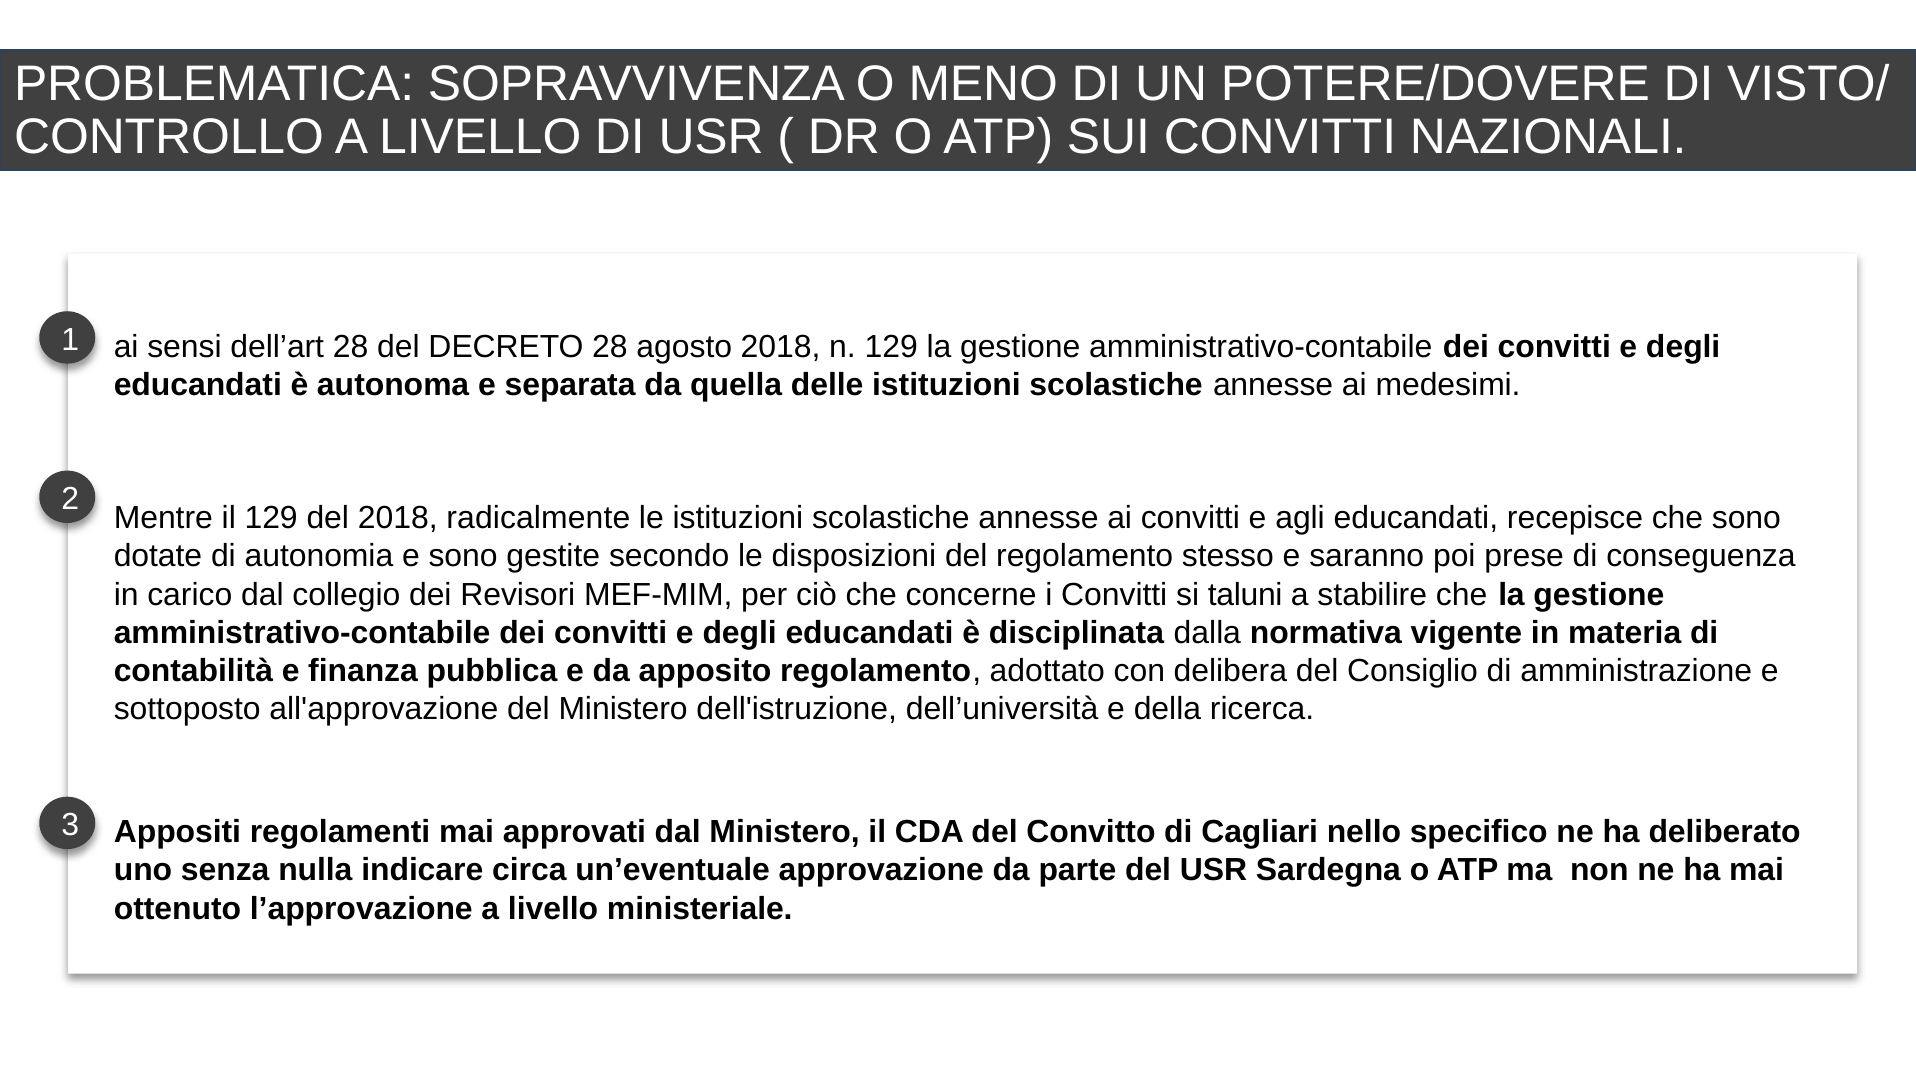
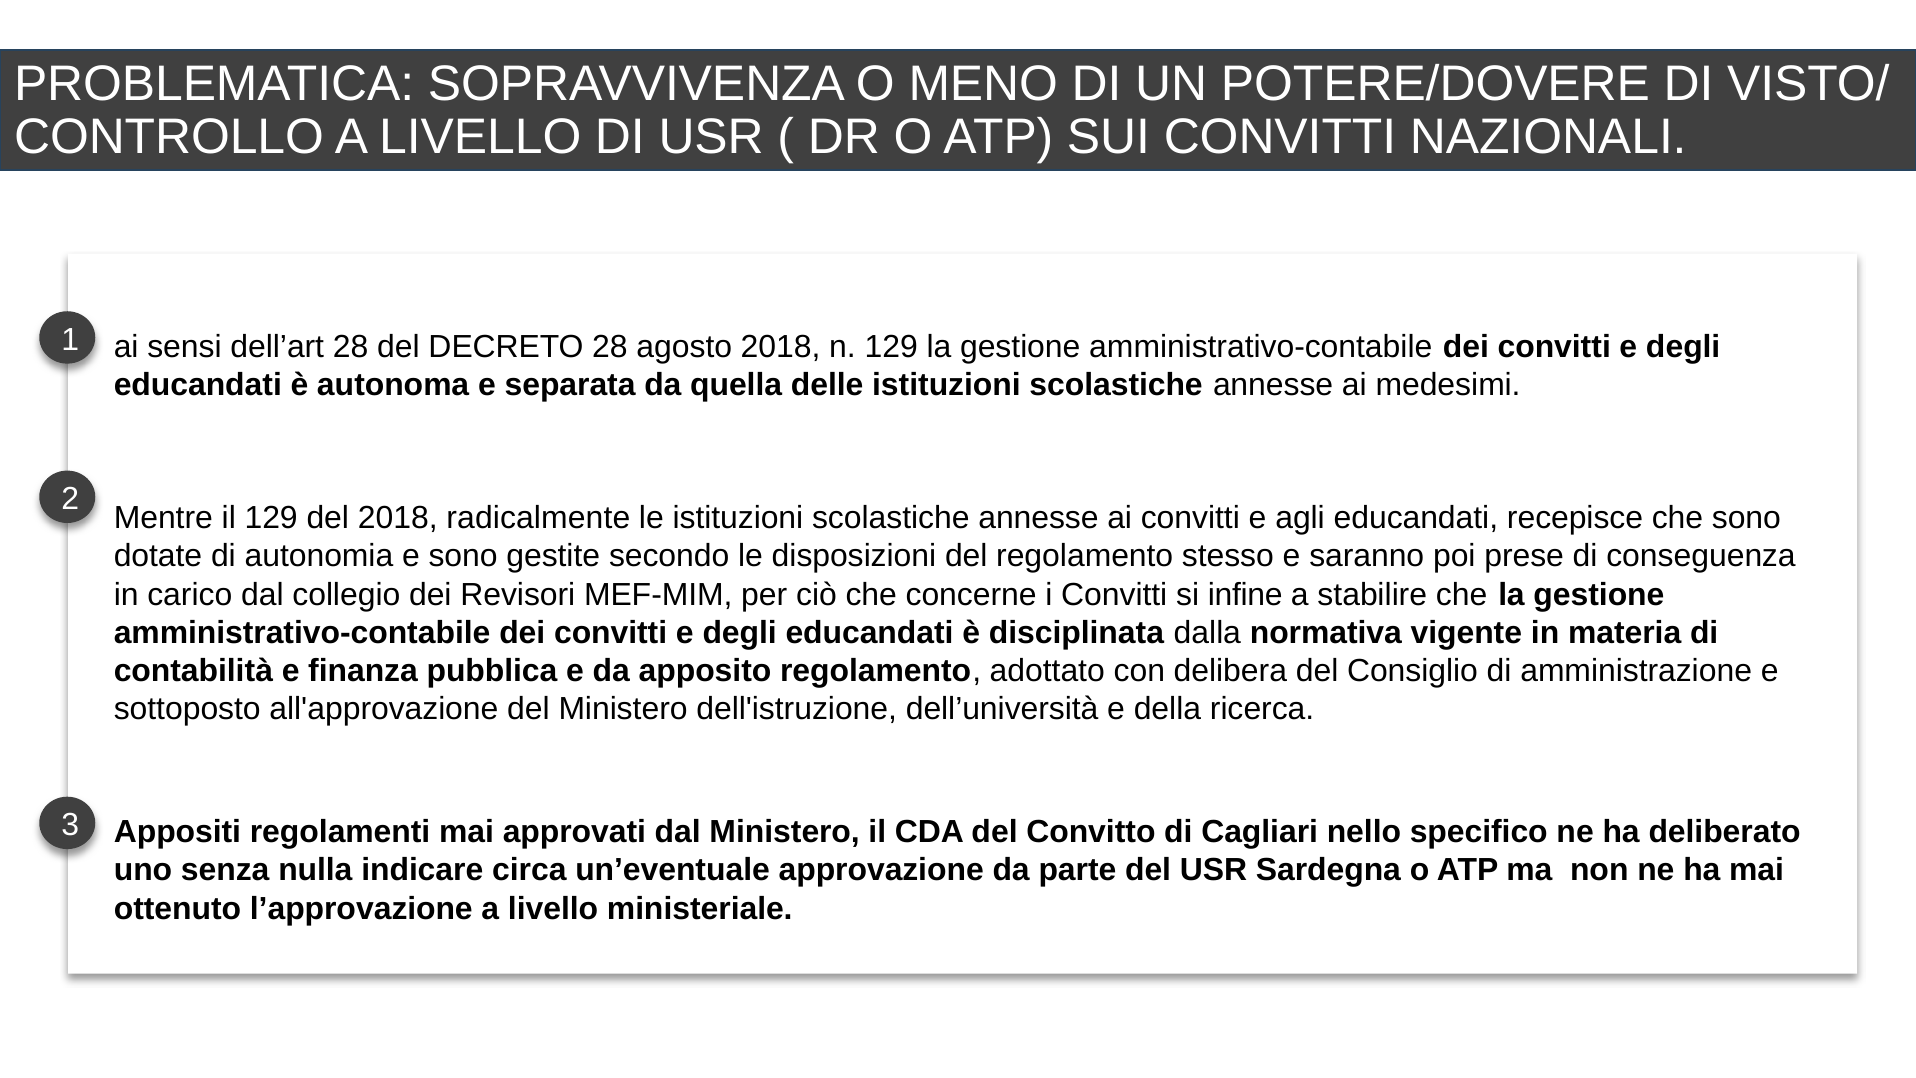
taluni: taluni -> infine (1245, 594)
